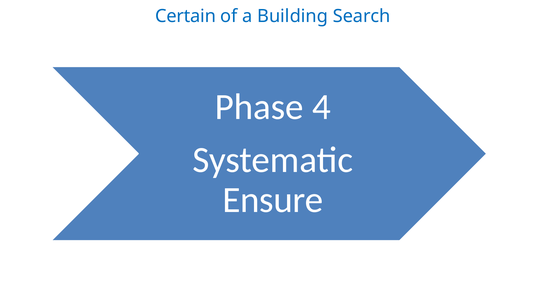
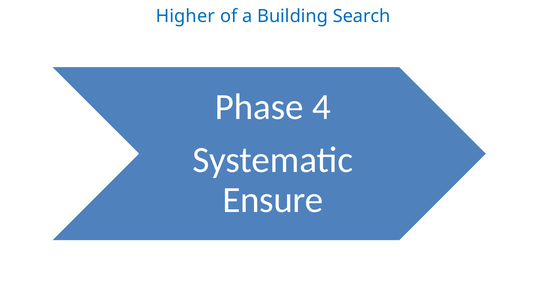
Certain: Certain -> Higher (185, 16)
